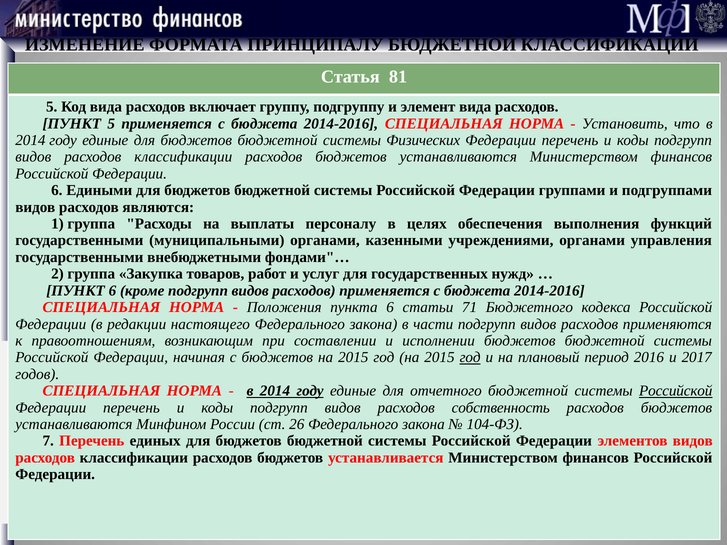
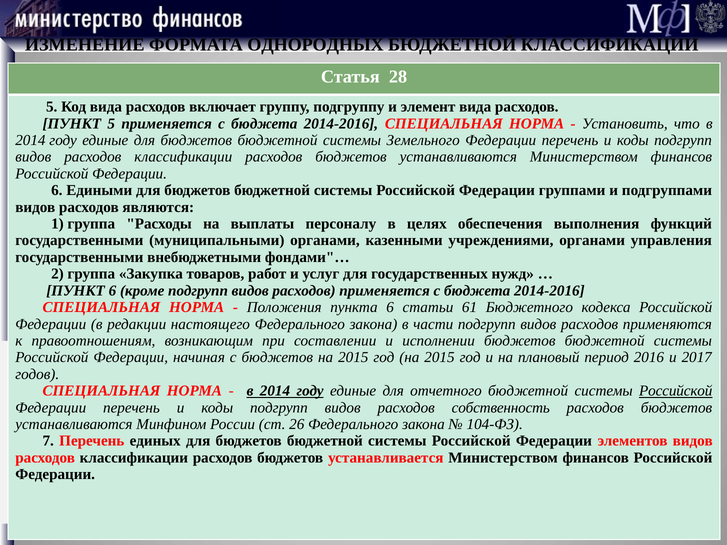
ПРИНЦИПАЛУ: ПРИНЦИПАЛУ -> ОДНОРОДНЫХ (316, 45)
81: 81 -> 28 (398, 77)
Физических: Физических -> Земельного (423, 140)
71: 71 -> 61 (470, 307)
год underline: present -> none (470, 358)
